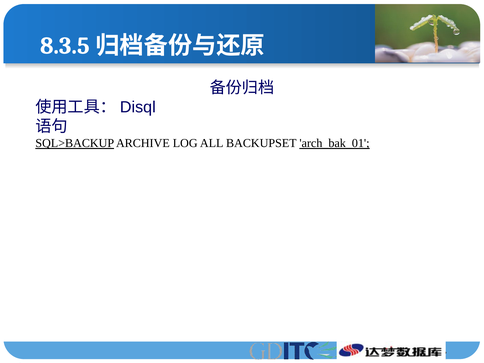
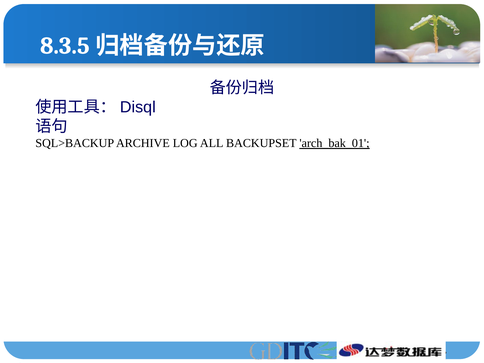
SQL>BACKUP underline: present -> none (75, 143)
